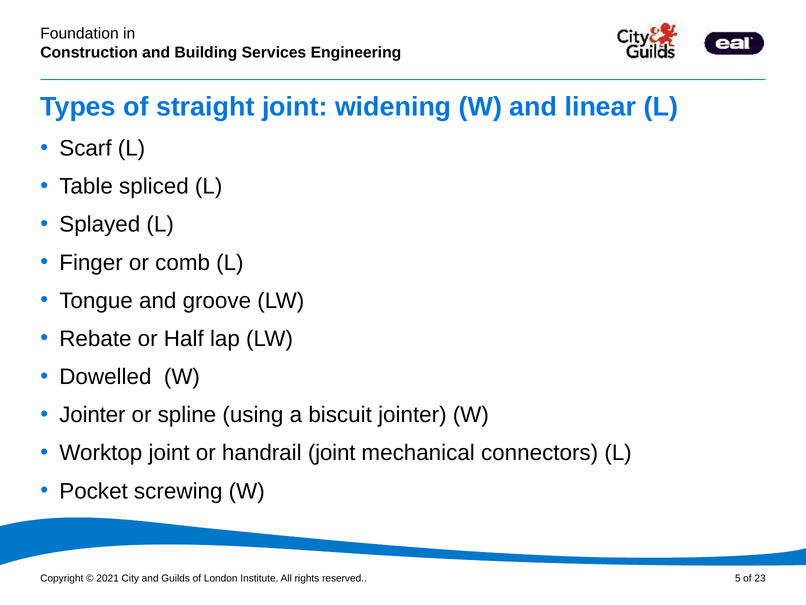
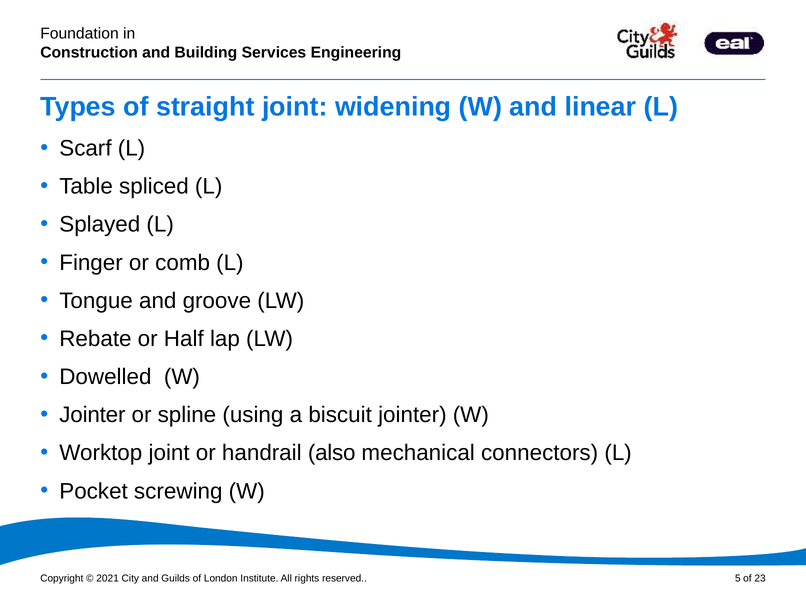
handrail joint: joint -> also (332, 453)
